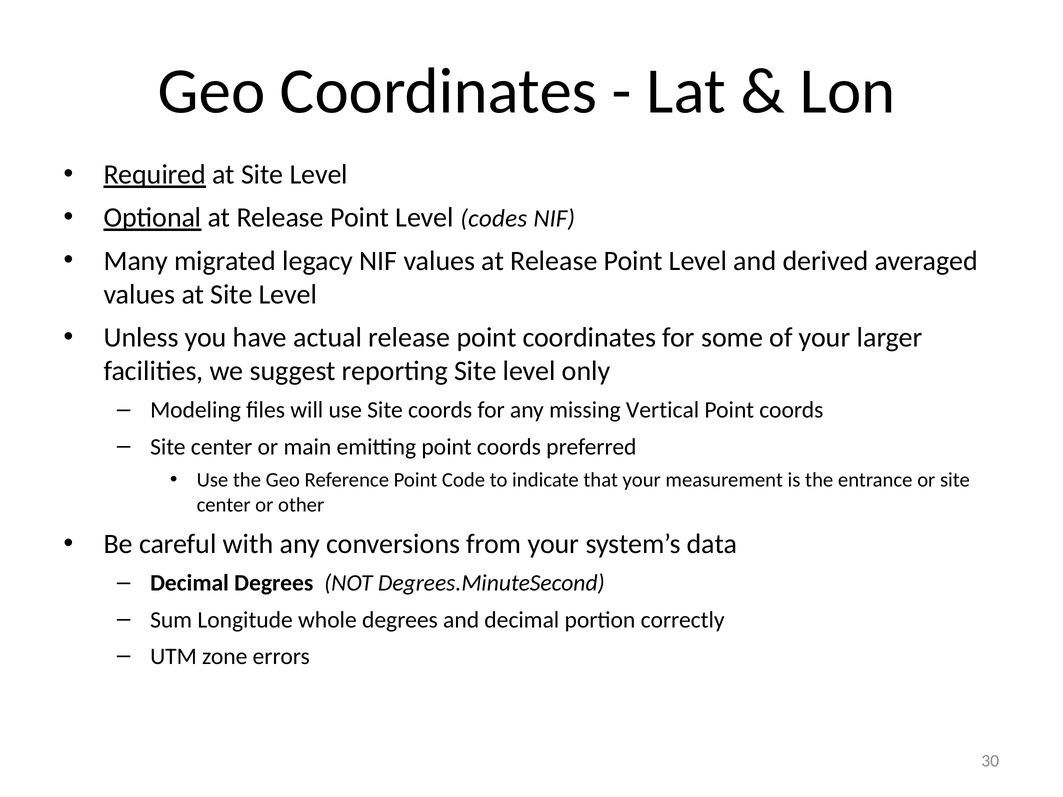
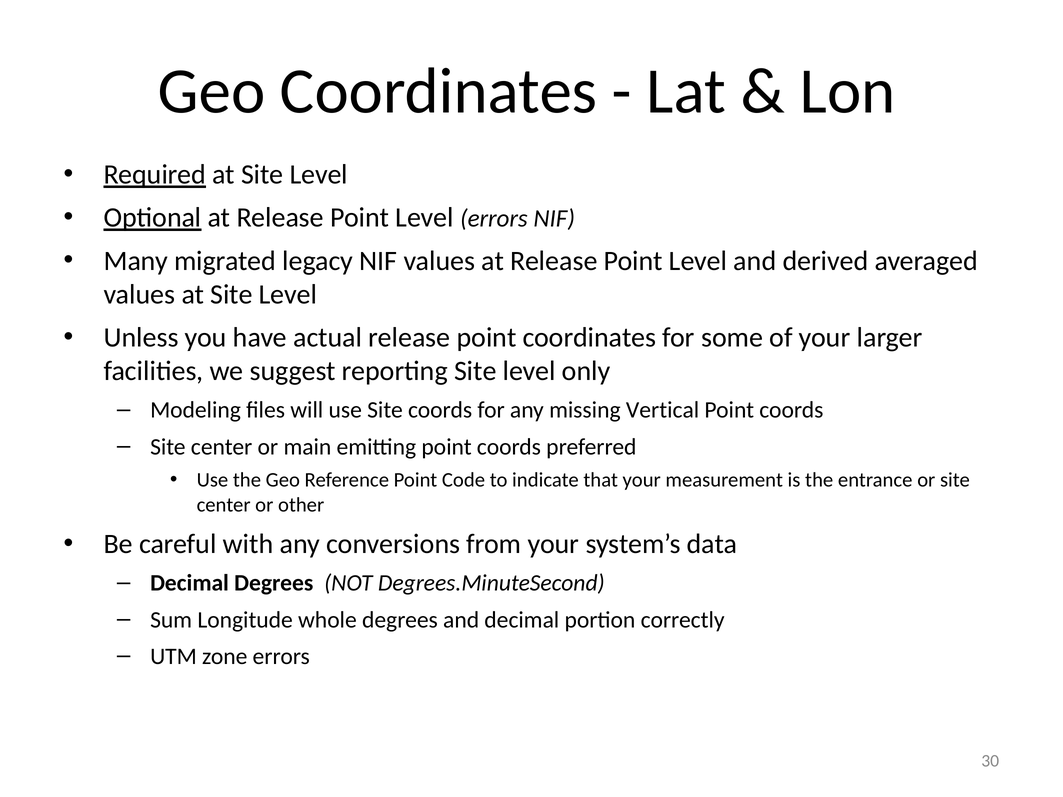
Level codes: codes -> errors (494, 219)
